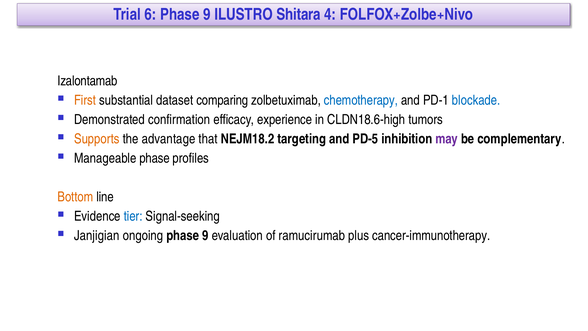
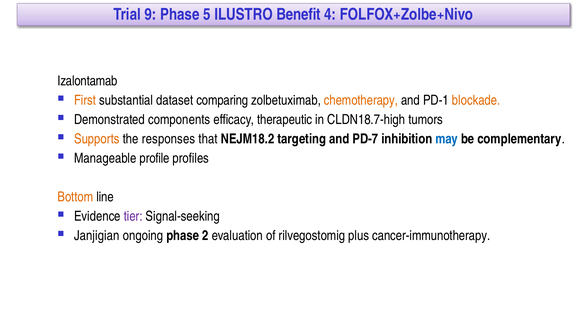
6: 6 -> 9 (150, 14)
9: 9 -> 5 (207, 14)
Shitara: Shitara -> Benefit (299, 14)
chemotherapy colour: blue -> orange (361, 100)
blockade colour: blue -> orange (476, 100)
confirmation: confirmation -> components (179, 120)
experience: experience -> therapeutic (285, 120)
CLDN18.6-high: CLDN18.6-high -> CLDN18.7-high (366, 120)
advantage: advantage -> responses (169, 139)
PD-5: PD-5 -> PD-7 (365, 139)
may colour: purple -> blue (447, 139)
Manageable phase: phase -> profile (155, 158)
tier colour: blue -> purple (133, 216)
ongoing phase 9: 9 -> 2 (205, 235)
ramucirumab: ramucirumab -> rilvegostomig (312, 235)
